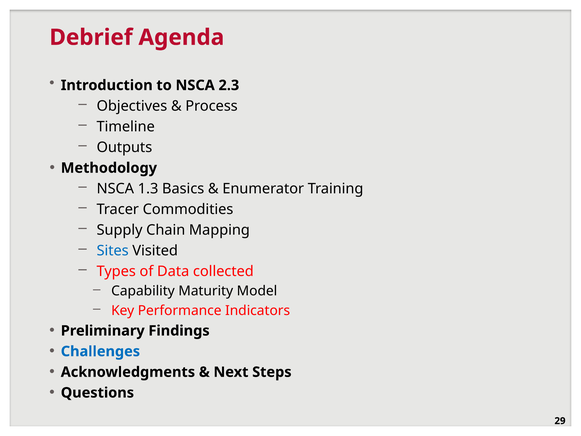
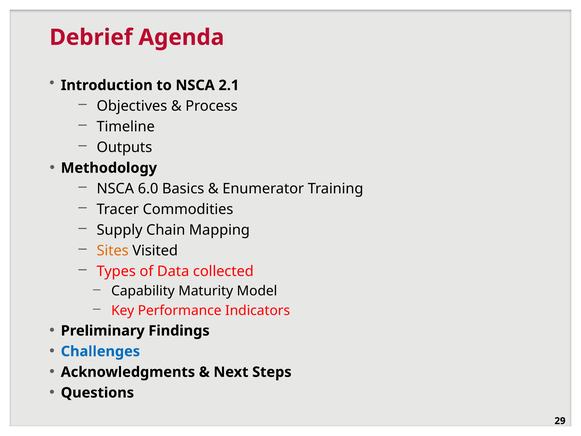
2.3: 2.3 -> 2.1 (229, 85)
1.3: 1.3 -> 6.0 (148, 189)
Sites colour: blue -> orange (113, 251)
